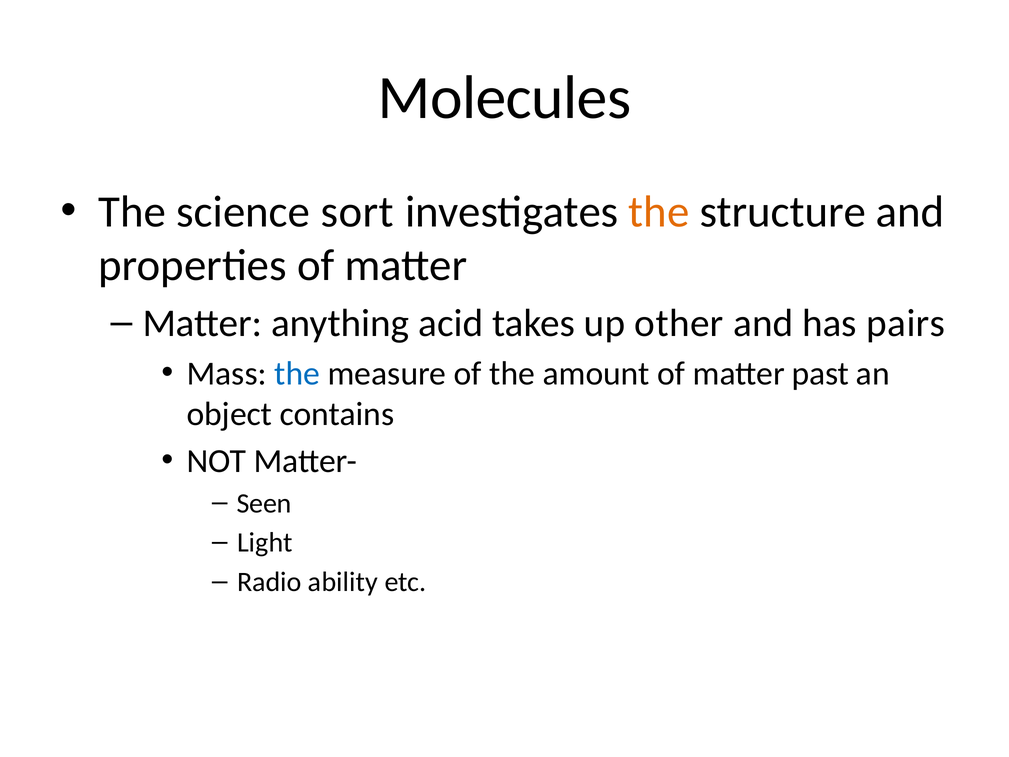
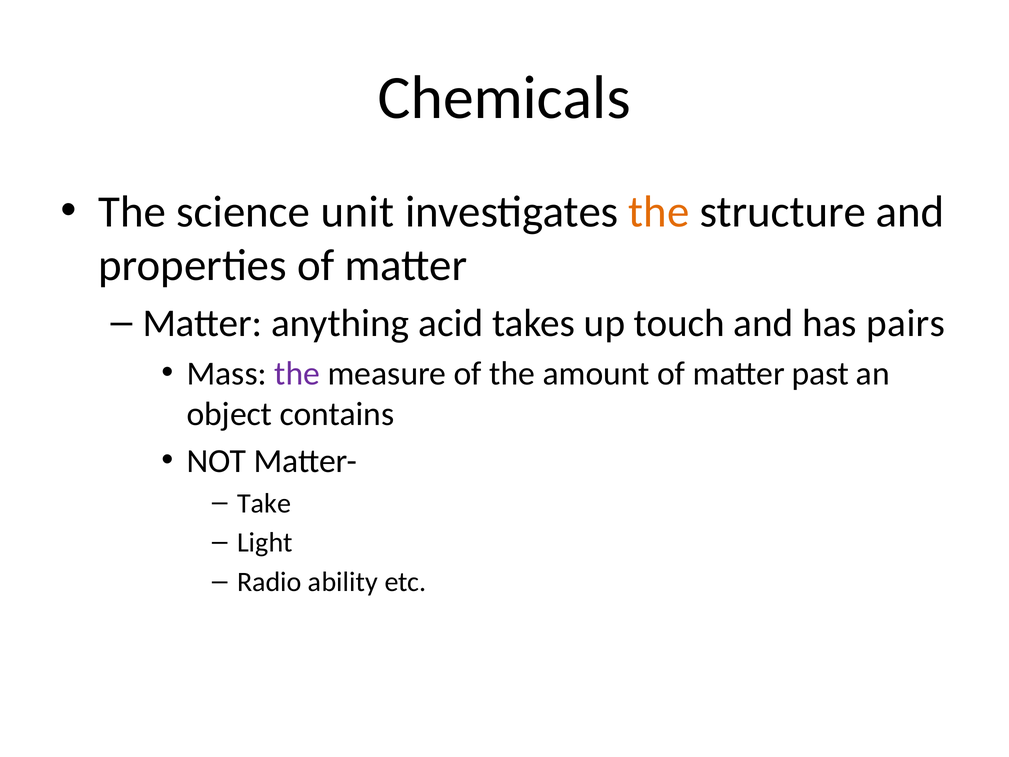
Molecules: Molecules -> Chemicals (504, 98)
sort: sort -> unit (357, 212)
other: other -> touch (679, 323)
the colour: blue -> purple (297, 374)
Seen: Seen -> Take (264, 503)
